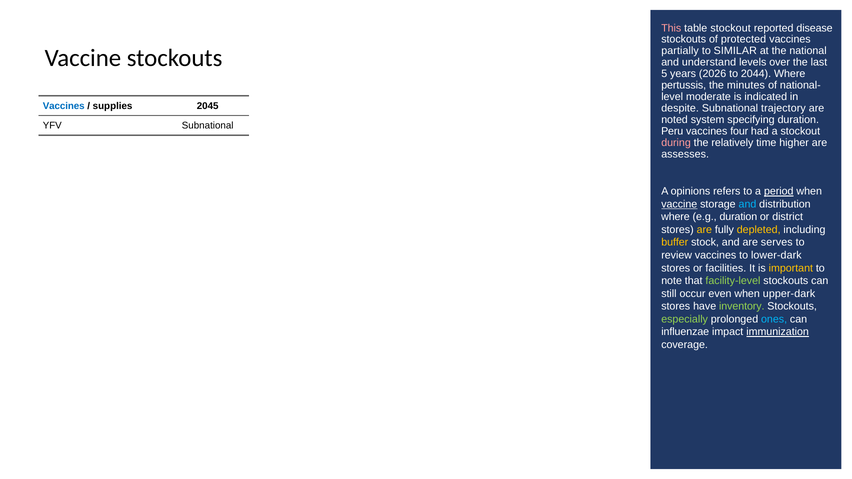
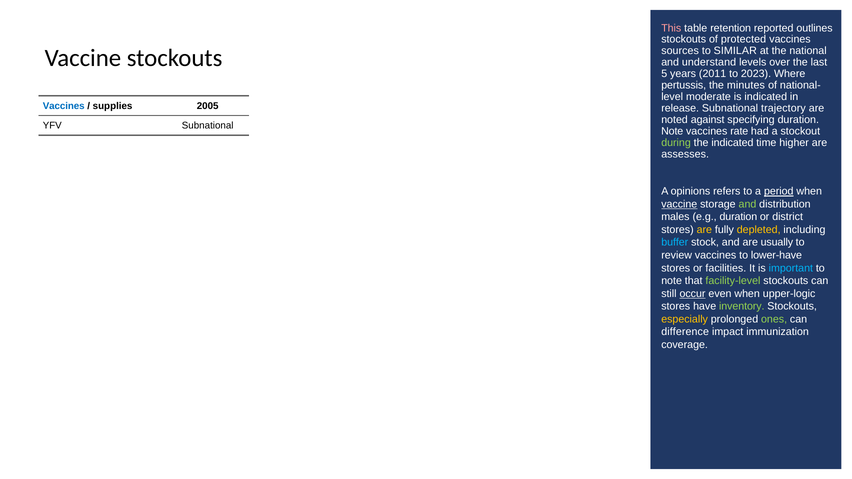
table stockout: stockout -> retention (731, 28)
disease: disease -> outlines (815, 28)
partially: partially -> sources (680, 51)
2026: 2026 -> 2011 (713, 74)
2044: 2044 -> 2023 (756, 74)
2045: 2045 -> 2005 (208, 106)
despite: despite -> release (680, 108)
system: system -> against (708, 120)
Peru: Peru -> Note (672, 131)
four: four -> rate (739, 131)
during colour: pink -> light green (676, 143)
the relatively: relatively -> indicated (732, 143)
and colour: light blue -> light green (747, 204)
where: where -> males (675, 217)
buffer colour: yellow -> light blue (675, 243)
serves: serves -> usually (777, 243)
lower-dark: lower-dark -> lower-have (776, 255)
important colour: yellow -> light blue (791, 268)
occur underline: none -> present (693, 294)
upper-dark: upper-dark -> upper-logic (789, 294)
especially colour: light green -> yellow (685, 319)
ones colour: light blue -> light green (774, 319)
influenzae: influenzae -> difference (685, 332)
immunization underline: present -> none (778, 332)
